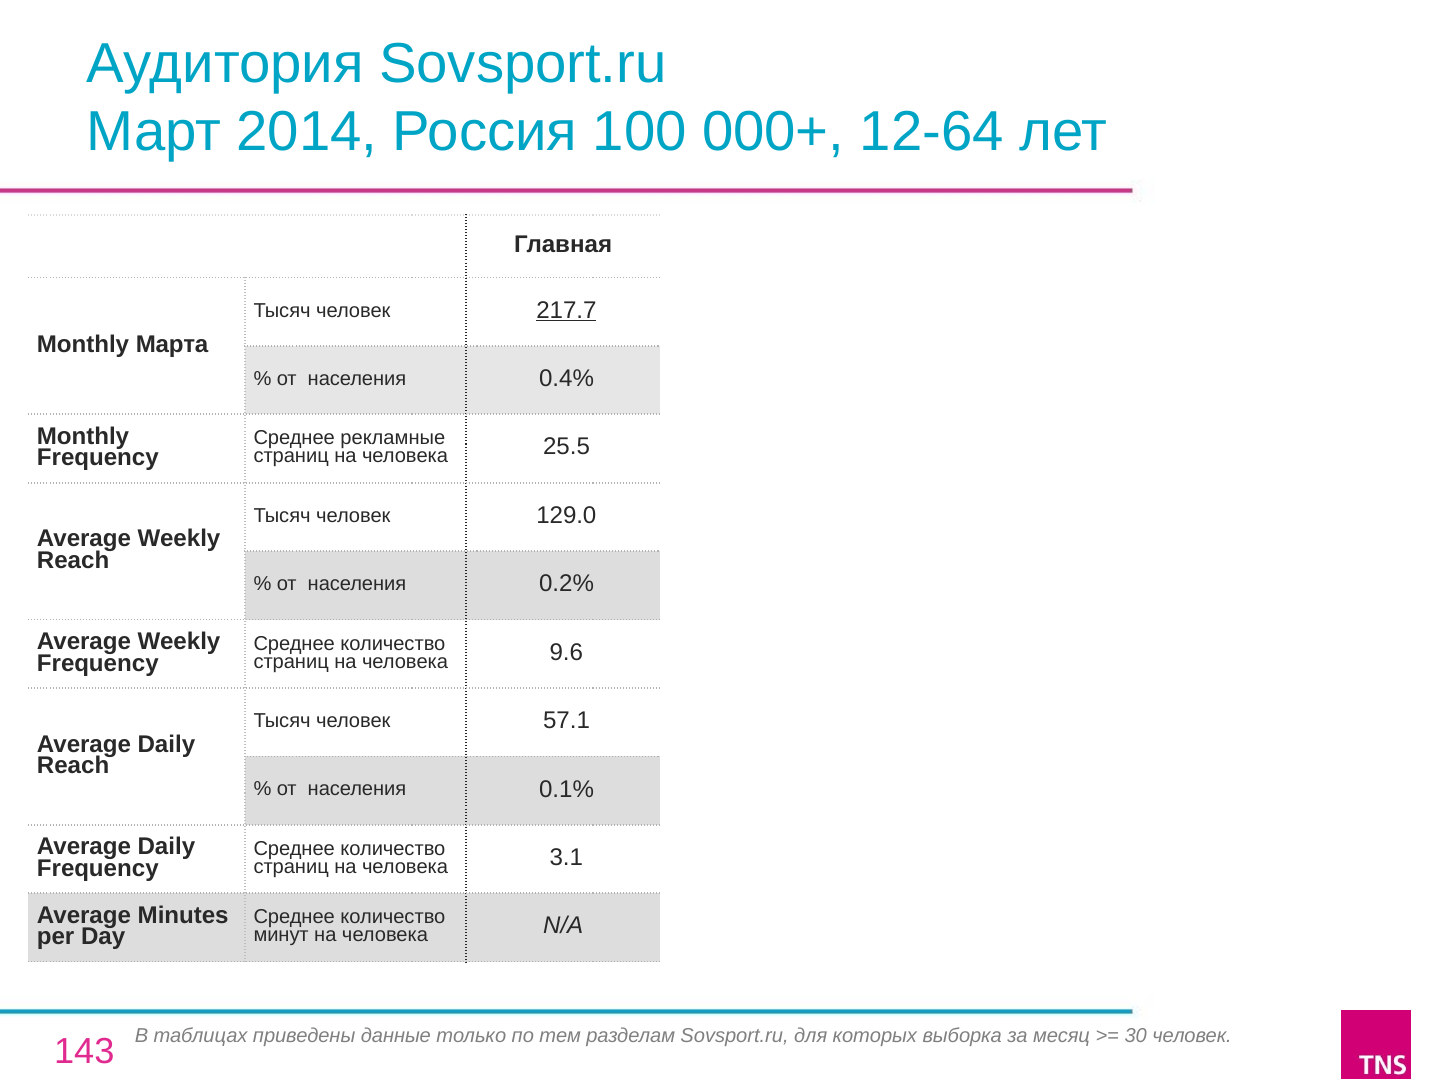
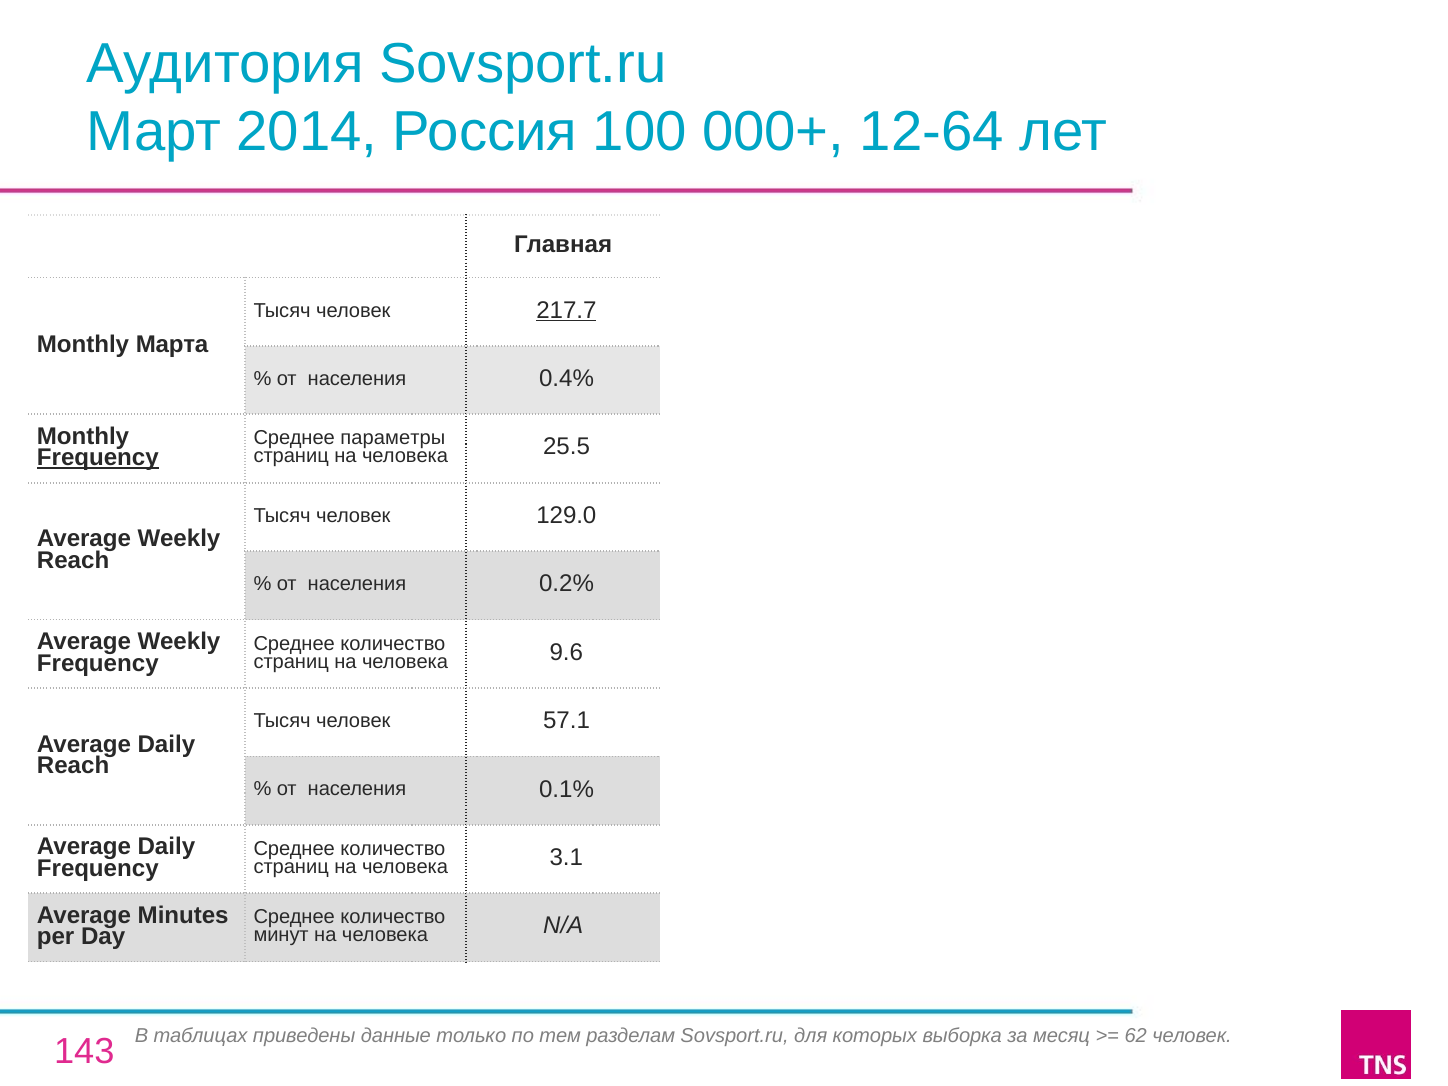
рекламные: рекламные -> параметры (393, 438)
Frequency underline: none -> present (98, 458)
30: 30 -> 62 (1136, 1036)
